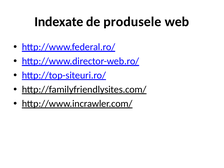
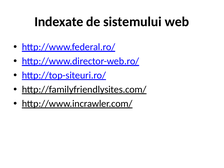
produsele: produsele -> sistemului (132, 22)
